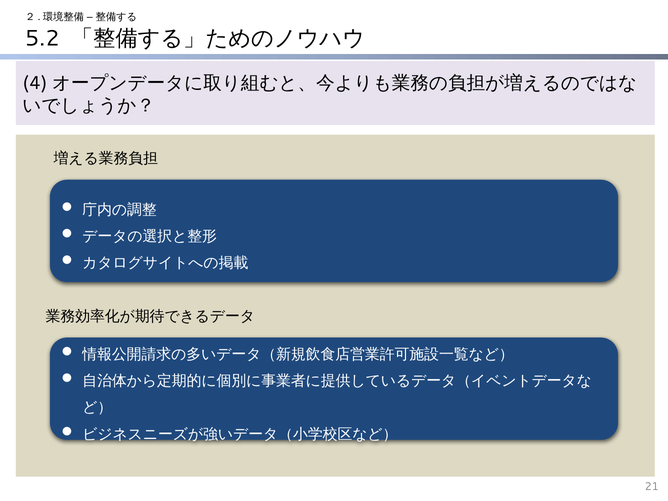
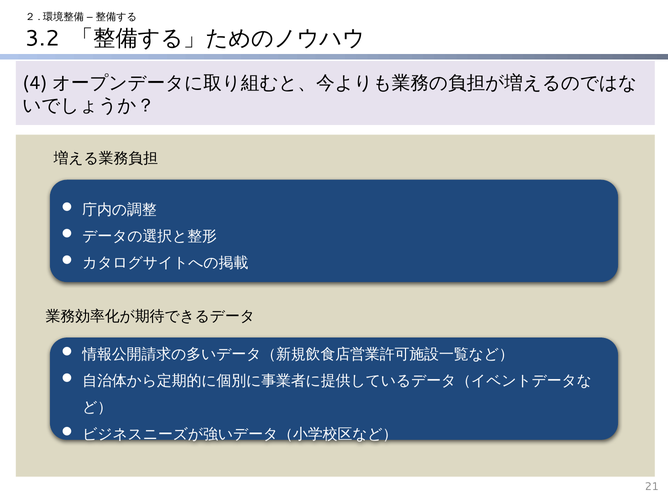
5.2: 5.2 -> 3.2 (42, 38)
